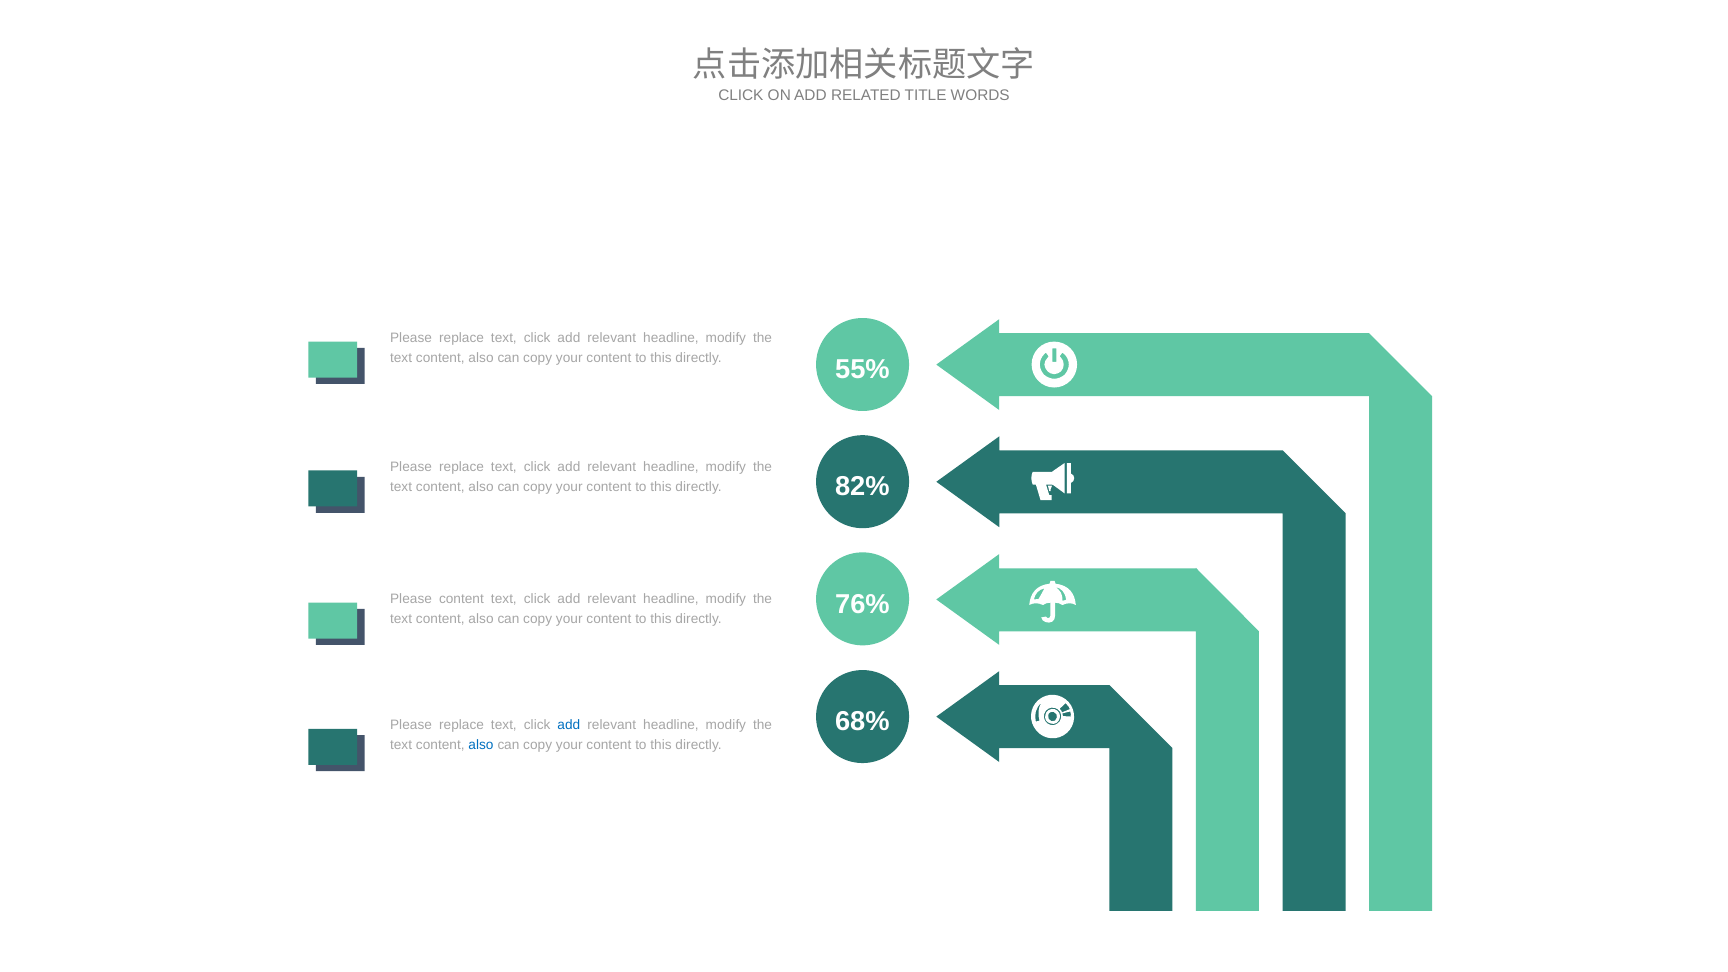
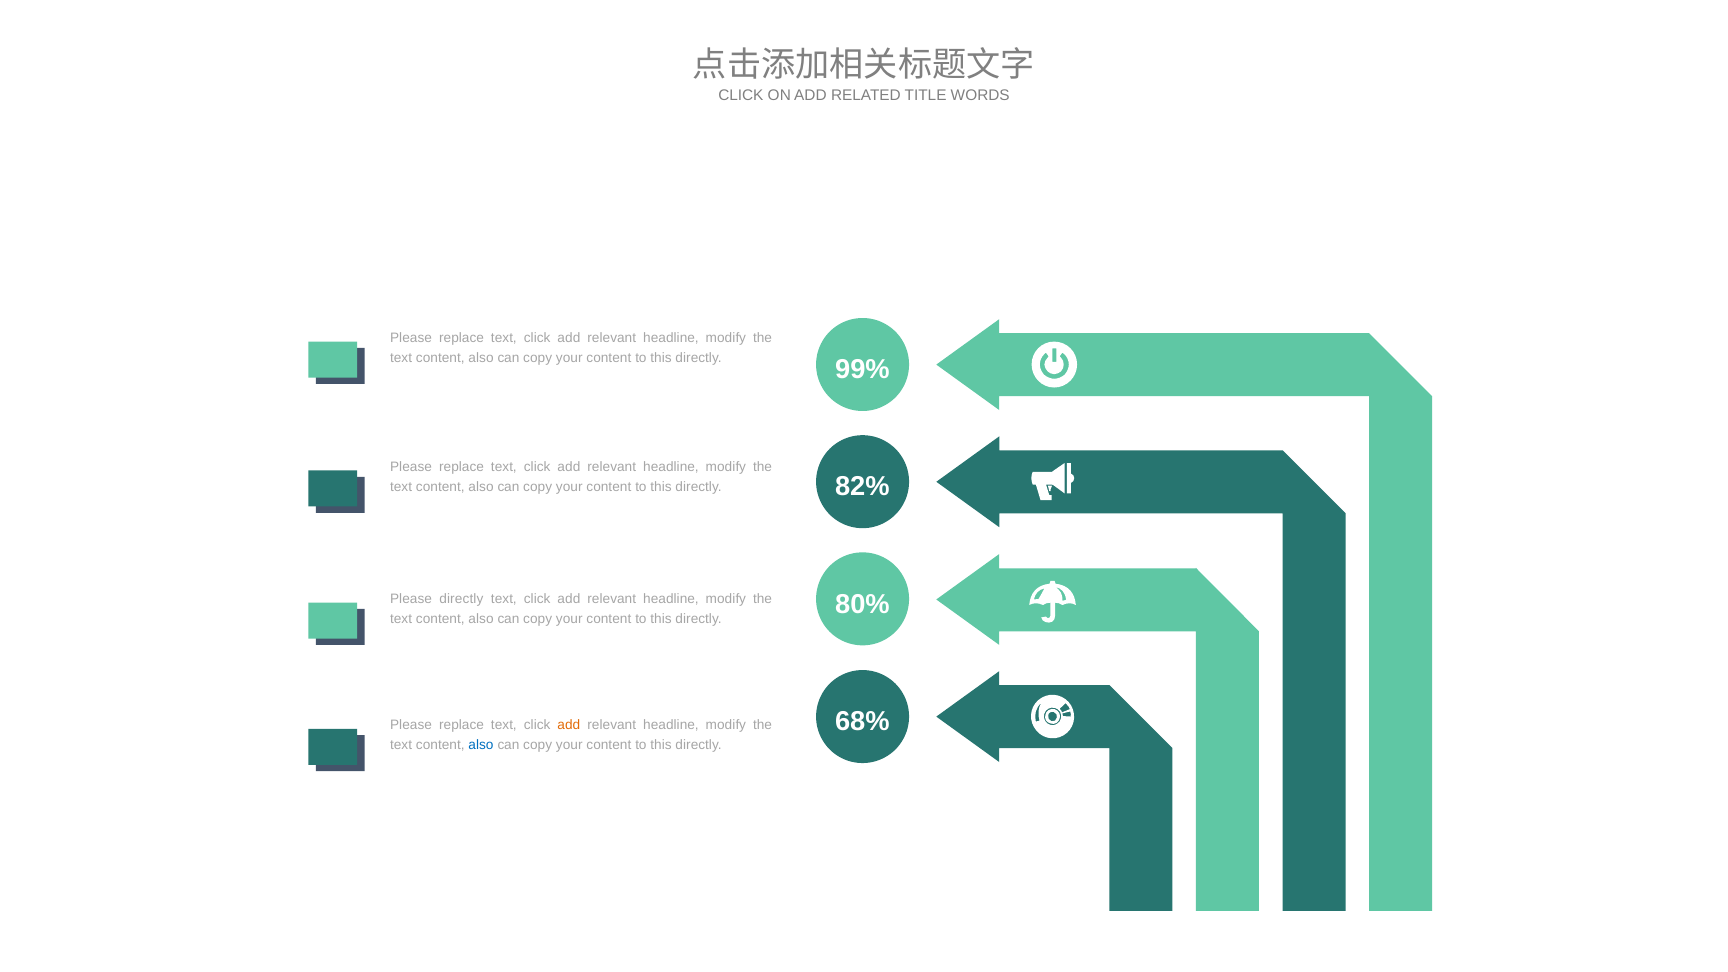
55%: 55% -> 99% (862, 370)
76%: 76% -> 80% (862, 604)
Please content: content -> directly (461, 599)
add colour: blue -> orange (569, 725)
